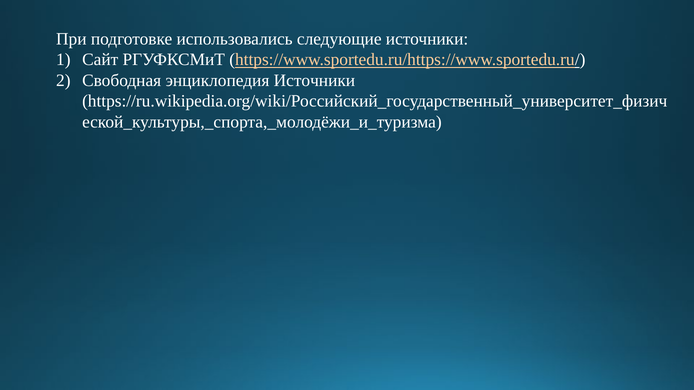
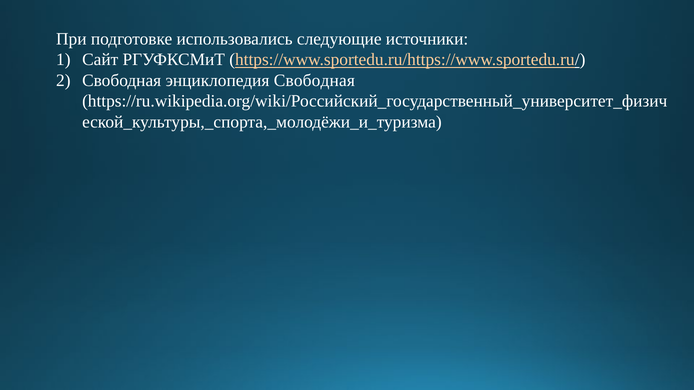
энциклопедия Источники: Источники -> Свободная (314, 81)
